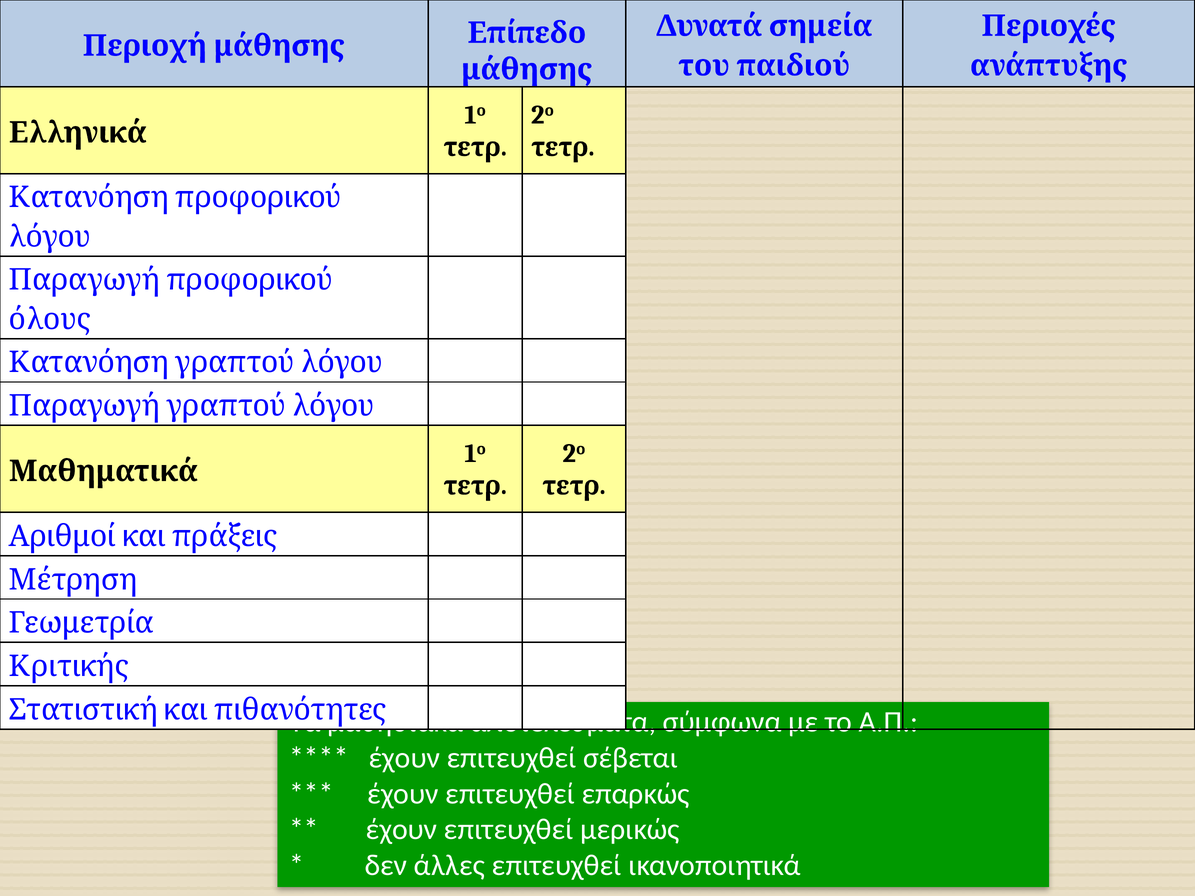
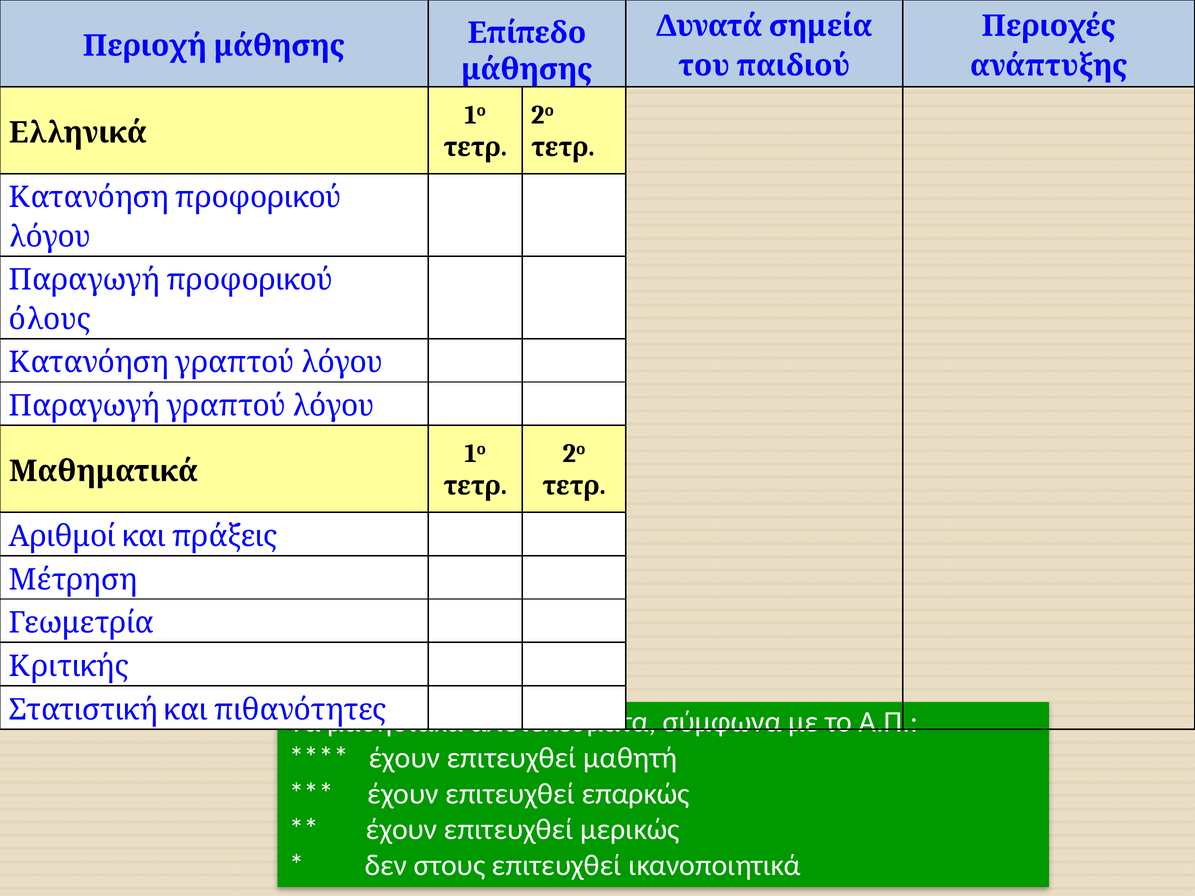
σέβεται: σέβεται -> μαθητή (630, 758)
άλλες: άλλες -> στους (450, 866)
